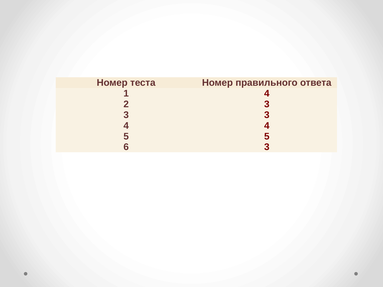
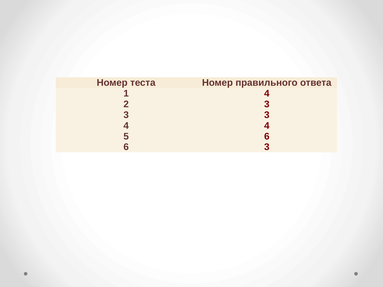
5 5: 5 -> 6 (267, 136)
